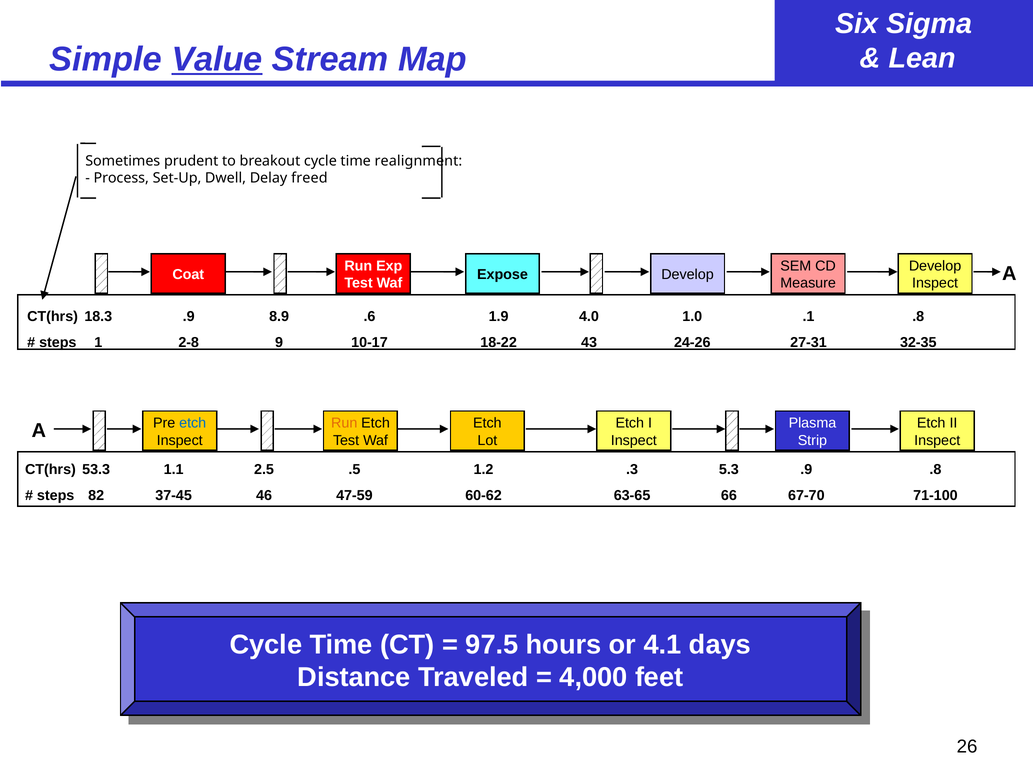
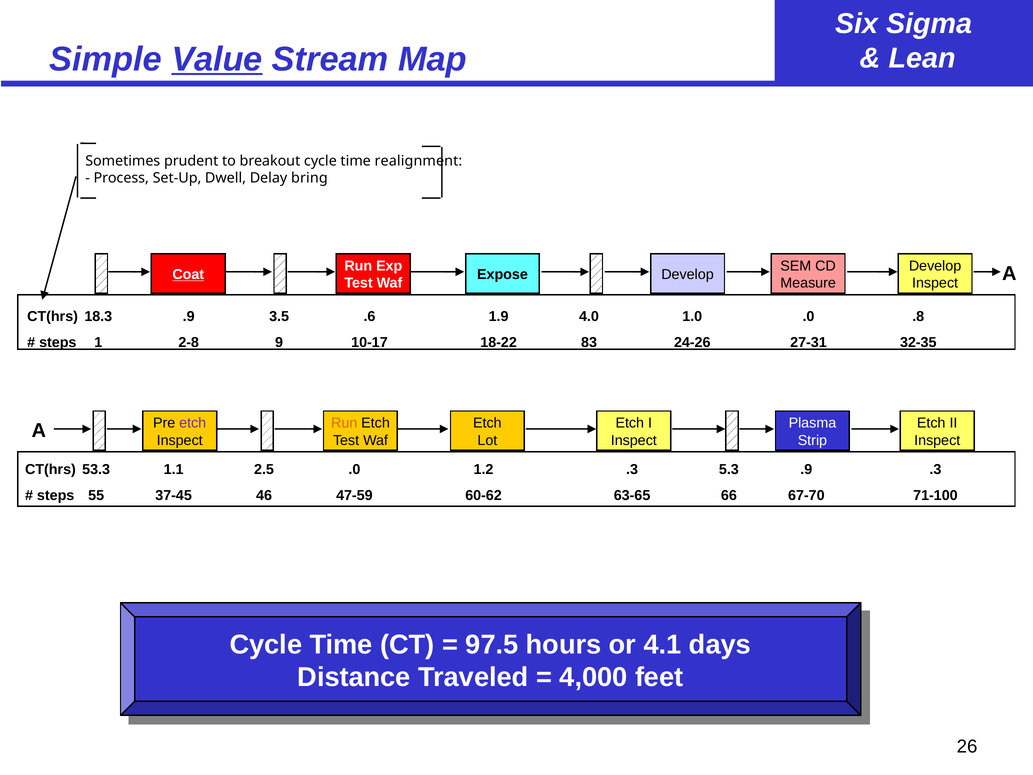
freed: freed -> bring (309, 178)
Coat underline: none -> present (188, 274)
8.9: 8.9 -> 3.5 (279, 317)
1.0 .1: .1 -> .0 (808, 317)
43: 43 -> 83 (589, 342)
etch colour: blue -> purple (193, 423)
2.5 .5: .5 -> .0 (354, 469)
.9 .8: .8 -> .3 (935, 469)
82: 82 -> 55 (96, 495)
